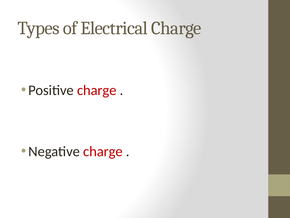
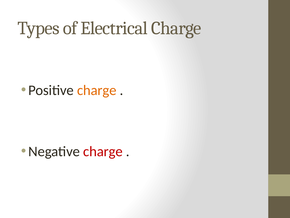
charge colour: red -> orange (97, 90)
